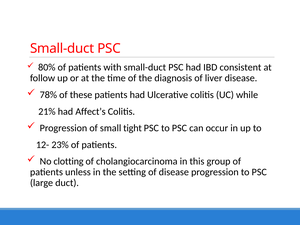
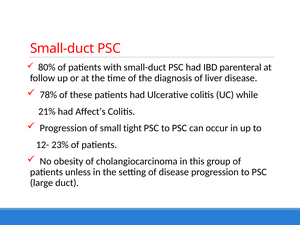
consistent: consistent -> parenteral (240, 67)
clotting: clotting -> obesity (68, 161)
